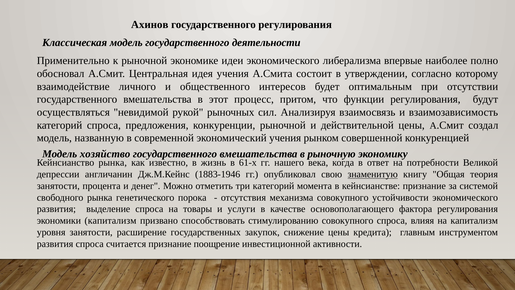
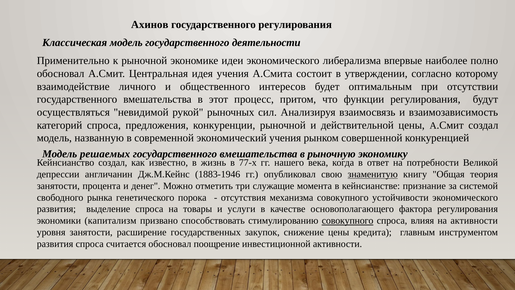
хозяйство: хозяйство -> решаемых (105, 154)
Кейнсианство рынка: рынка -> создал (113, 163)
61-х: 61-х -> 77-х (248, 163)
три категорий: категорий -> служащие (274, 186)
совокупного underline: none -> present (348, 221)
на капитализм: капитализм -> активности (474, 221)
считается признание: признание -> обосновал (170, 244)
